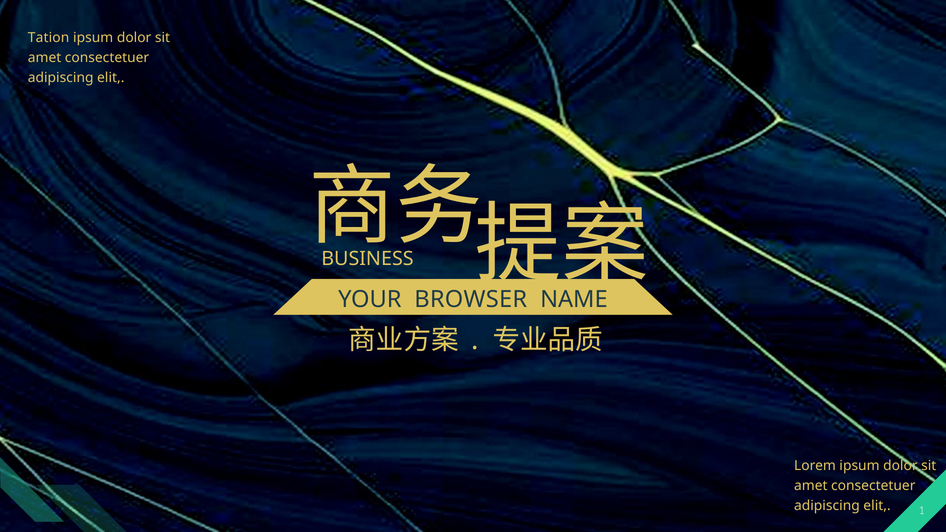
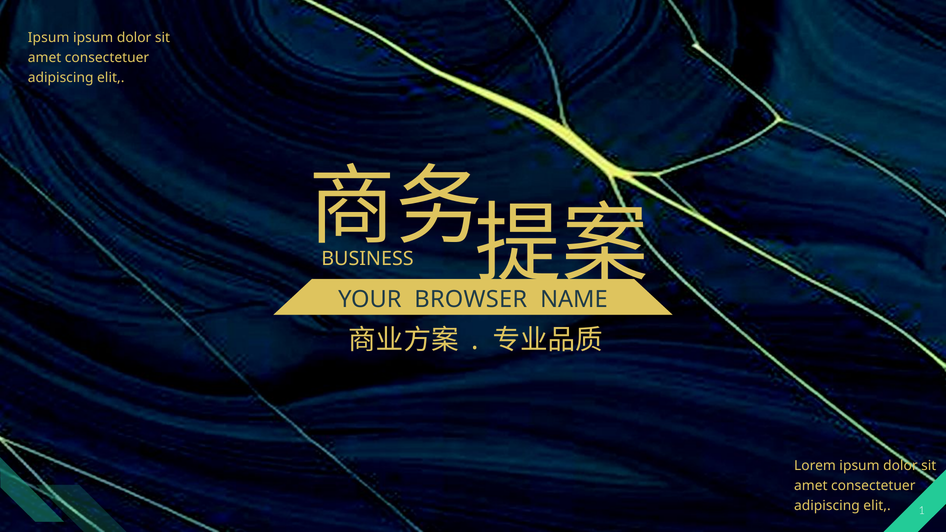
Tation: Tation -> Ipsum (49, 38)
